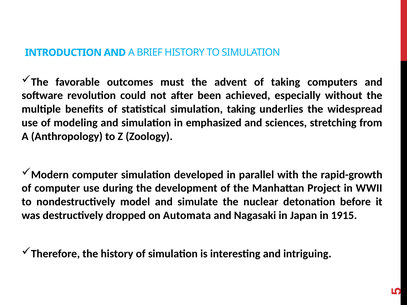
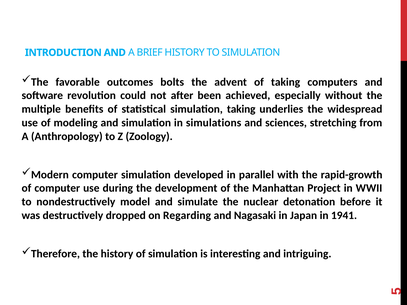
must: must -> bolts (172, 82)
emphasized: emphasized -> simulations (214, 123)
Automata: Automata -> Regarding (187, 216)
1915: 1915 -> 1941 (344, 216)
